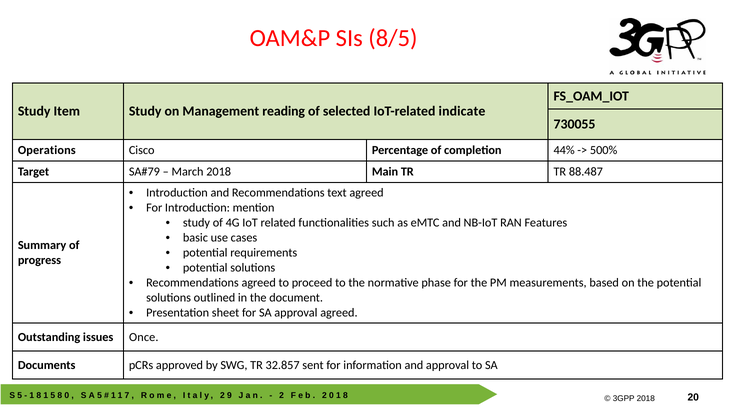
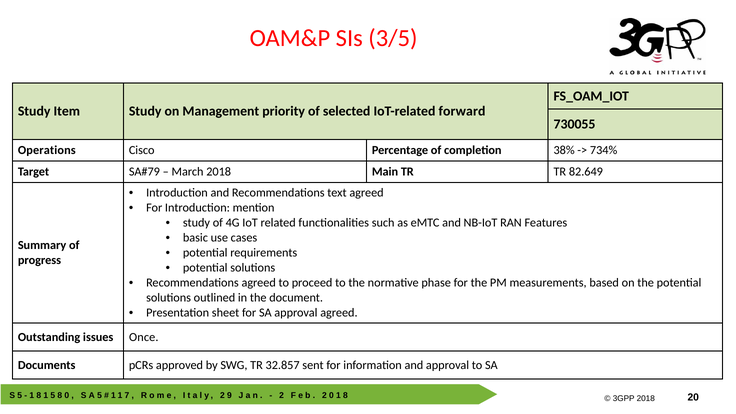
8/5: 8/5 -> 3/5 (393, 38)
reading: reading -> priority (284, 111)
indicate: indicate -> forward (462, 111)
44%: 44% -> 38% (564, 150)
500%: 500% -> 734% (604, 150)
88.487: 88.487 -> 82.649 (586, 172)
